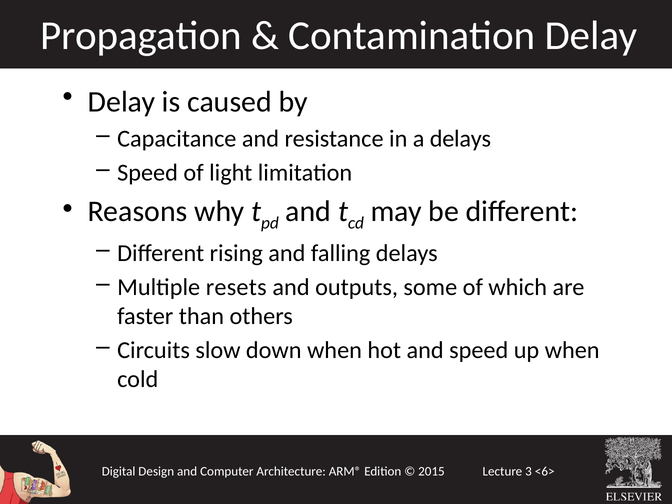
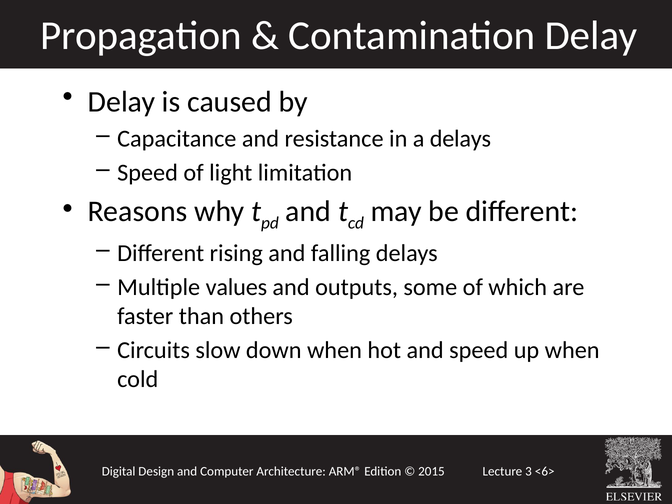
resets: resets -> values (236, 287)
